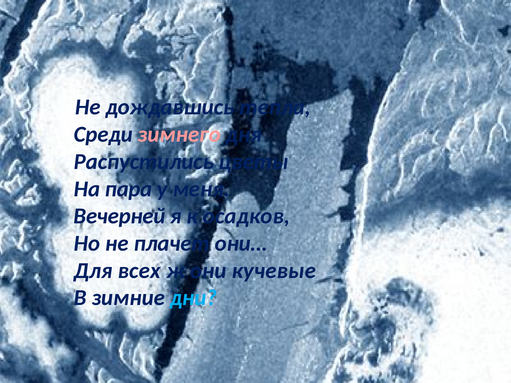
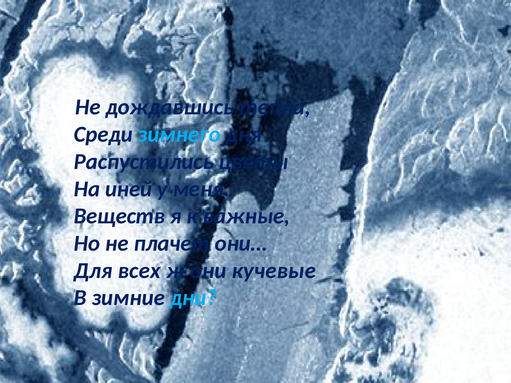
зимнего colour: pink -> light blue (179, 134)
пара: пара -> иней (129, 189)
Вечерней: Вечерней -> Веществ (119, 216)
осадков: осадков -> важные (247, 216)
